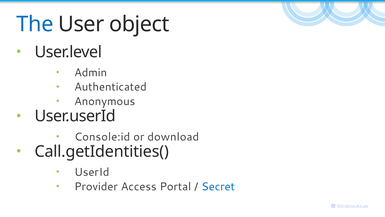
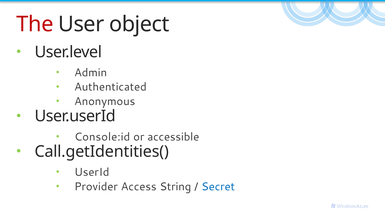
The colour: blue -> red (35, 24)
download: download -> accessible (173, 137)
Portal: Portal -> String (175, 186)
